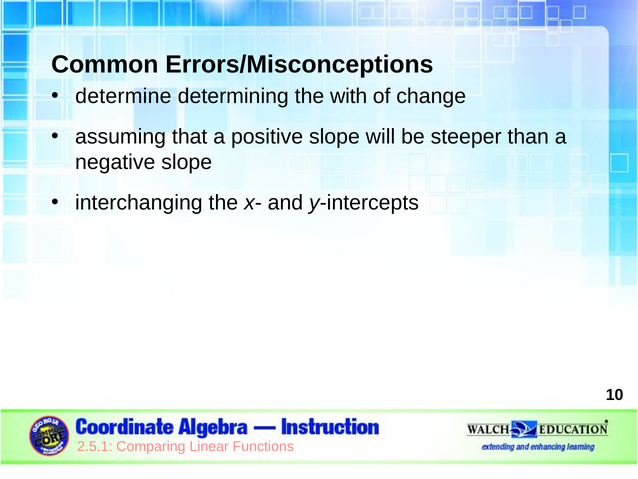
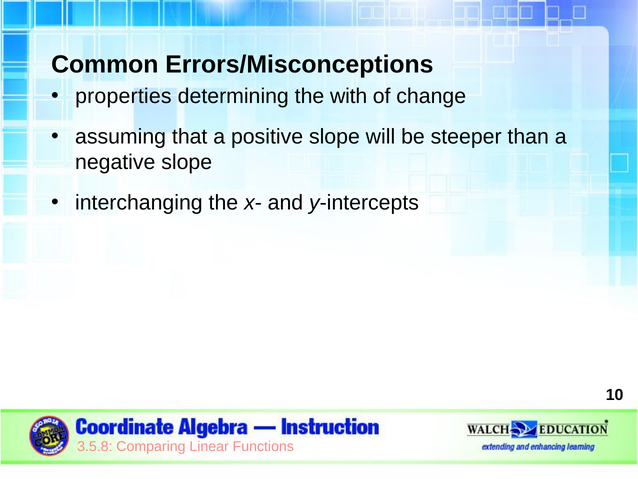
determine: determine -> properties (123, 96)
2.5.1: 2.5.1 -> 3.5.8 (95, 446)
